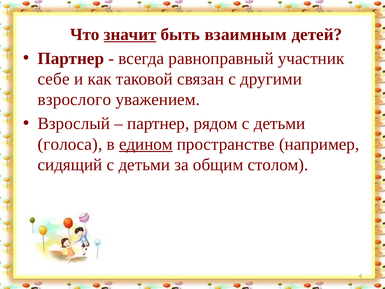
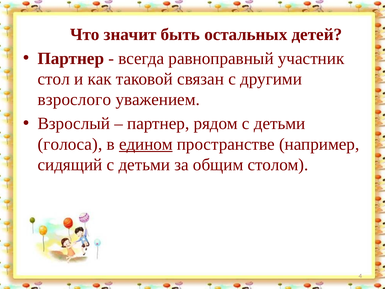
значит underline: present -> none (130, 34)
взаимным: взаимным -> остальных (246, 34)
себе: себе -> стол (54, 79)
